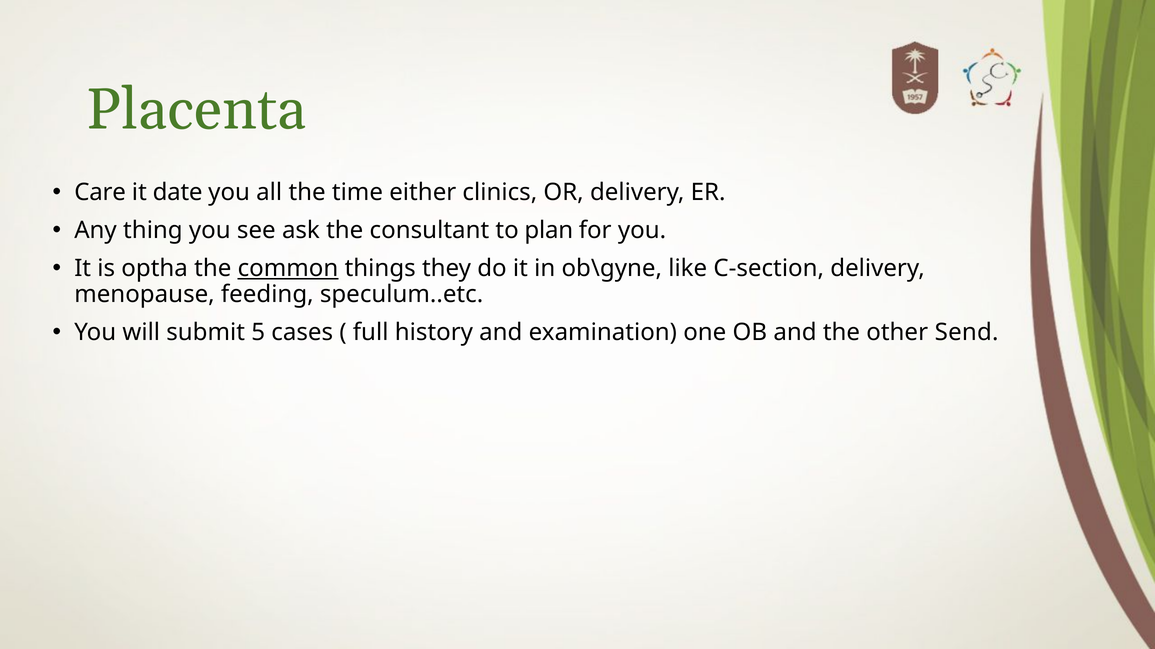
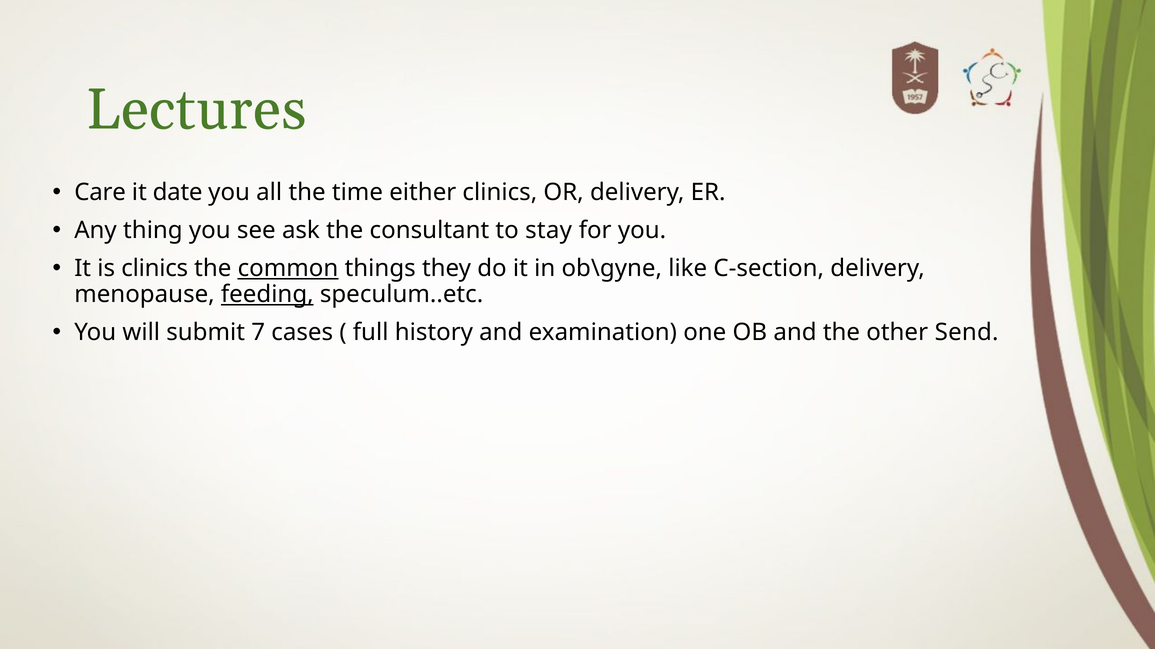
Placenta: Placenta -> Lectures (196, 110)
plan: plan -> stay (549, 231)
is optha: optha -> clinics (155, 269)
feeding underline: none -> present (267, 295)
5: 5 -> 7 (258, 333)
